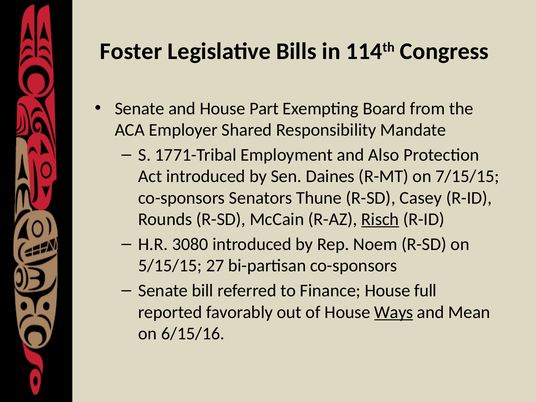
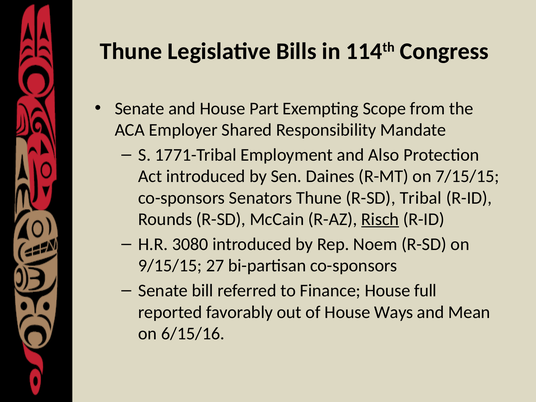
Foster: Foster -> Thune (131, 51)
Board: Board -> Scope (384, 108)
Casey: Casey -> Tribal (421, 198)
5/15/15: 5/15/15 -> 9/15/15 (170, 266)
Ways underline: present -> none (394, 312)
